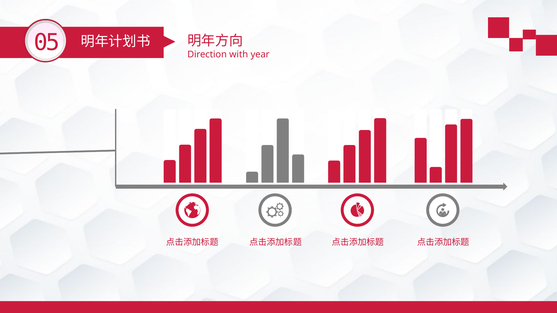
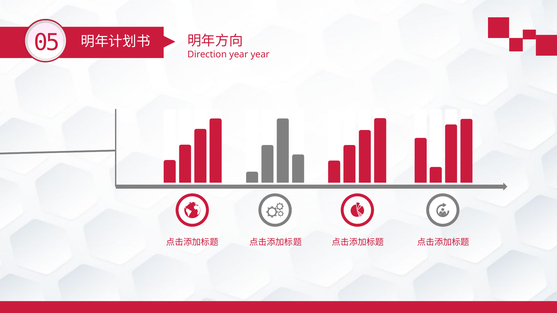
Direction with: with -> year (239, 54)
